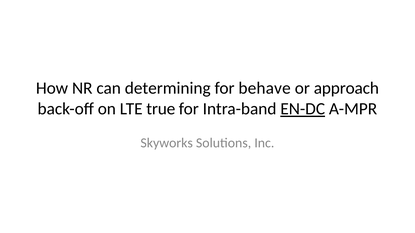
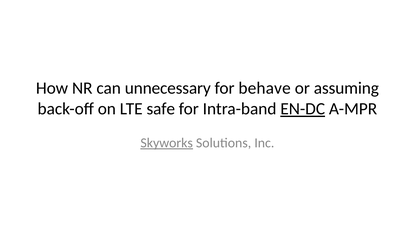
determining: determining -> unnecessary (168, 88)
approach: approach -> assuming (346, 88)
true: true -> safe (161, 109)
Skyworks underline: none -> present (167, 143)
